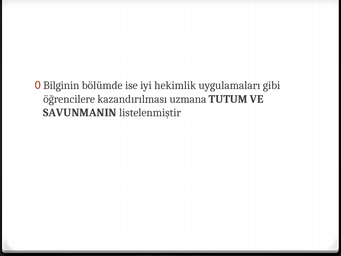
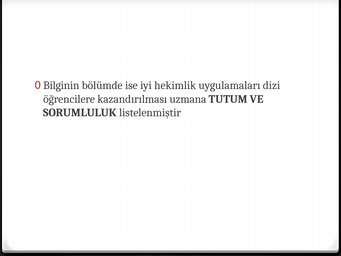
gibi: gibi -> dizi (271, 85)
SAVUNMANIN: SAVUNMANIN -> SORUMLULUK (80, 113)
